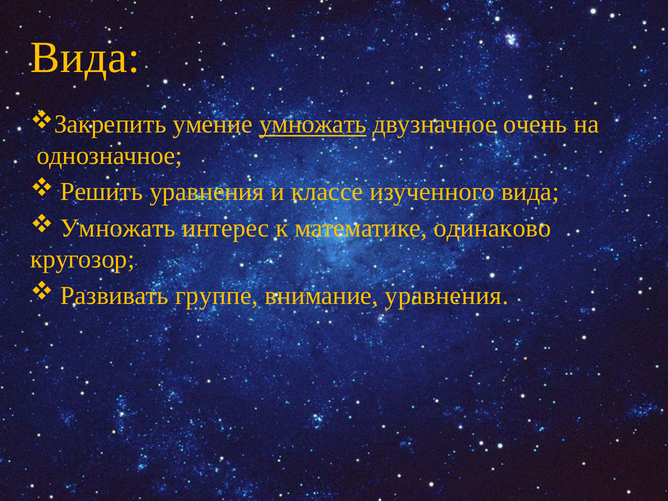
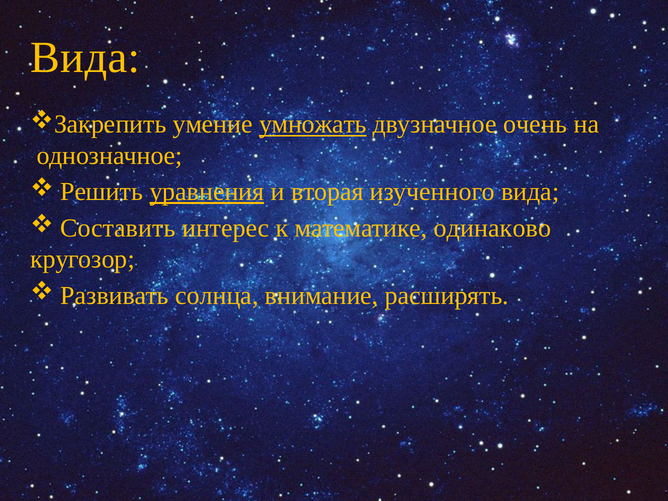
уравнения underline: none -> present (207, 192)
классе: классе -> вторая (327, 192)
Умножать: Умножать -> Составить (118, 228)
группе: группе -> солнца (217, 296)
внимание уравнения: уравнения -> расширять (447, 296)
